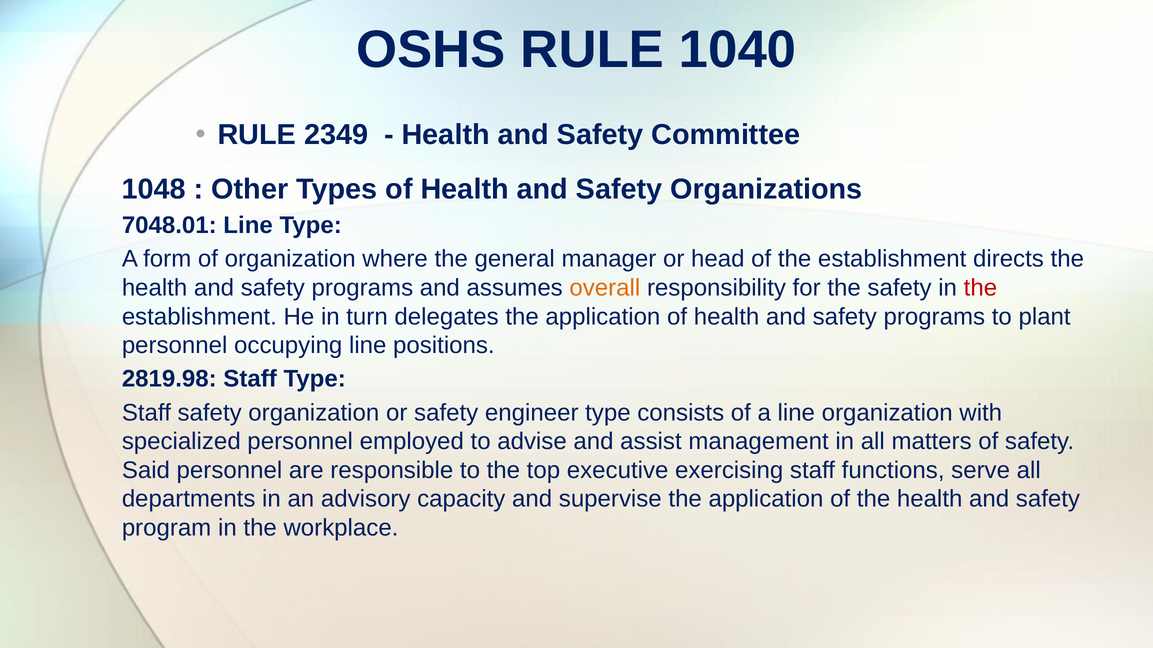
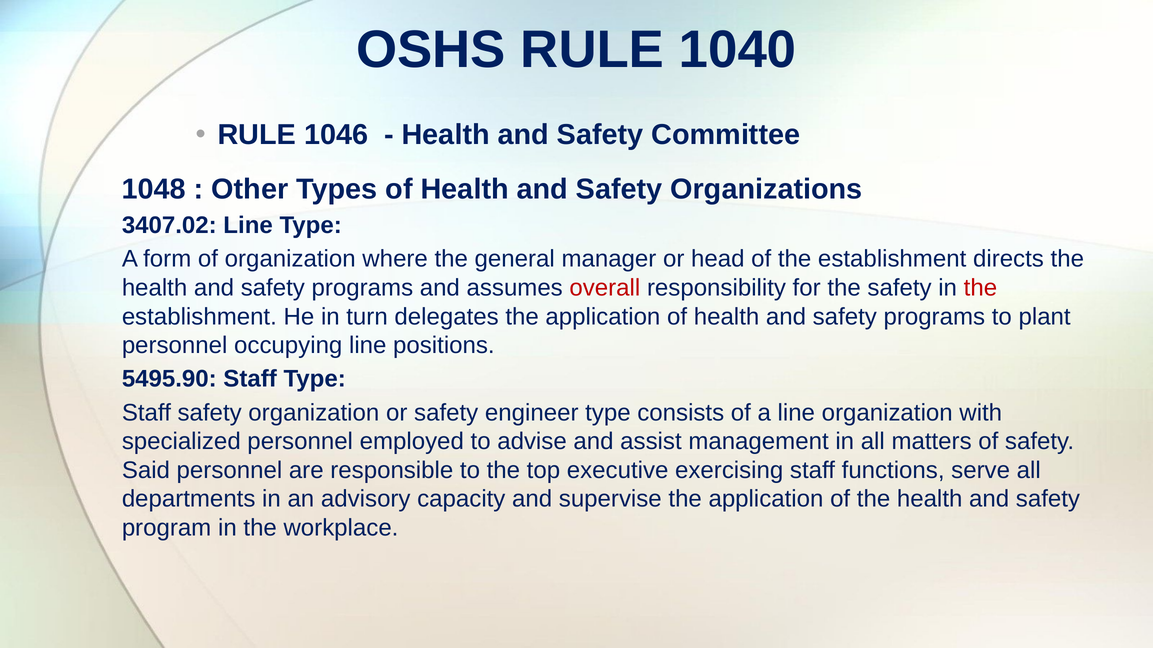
2349: 2349 -> 1046 (336, 135)
7048.01: 7048.01 -> 3407.02 (169, 226)
overall colour: orange -> red (605, 288)
2819.98: 2819.98 -> 5495.90 (169, 379)
